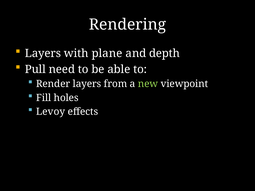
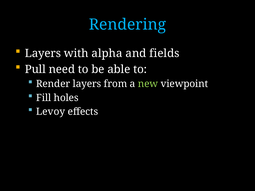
Rendering colour: white -> light blue (127, 25)
plane: plane -> alpha (107, 53)
depth: depth -> fields (164, 53)
